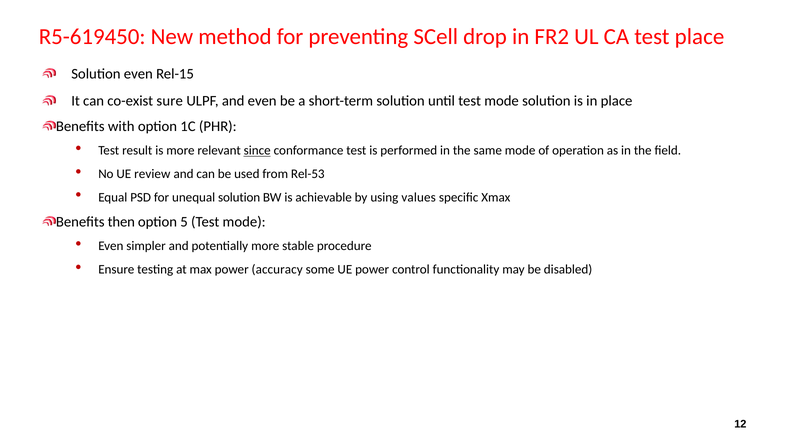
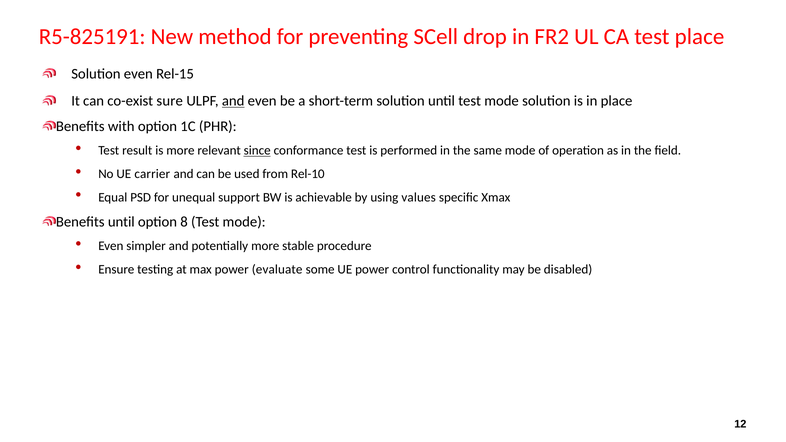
R5-619450: R5-619450 -> R5-825191 (92, 36)
and underline: none -> present (233, 101)
review: review -> carrier (152, 174)
Rel-53: Rel-53 -> Rel-10 (308, 174)
unequal solution: solution -> support (239, 197)
Benefits then: then -> until (121, 222)
5: 5 -> 8 (184, 222)
accuracy: accuracy -> evaluate (277, 269)
